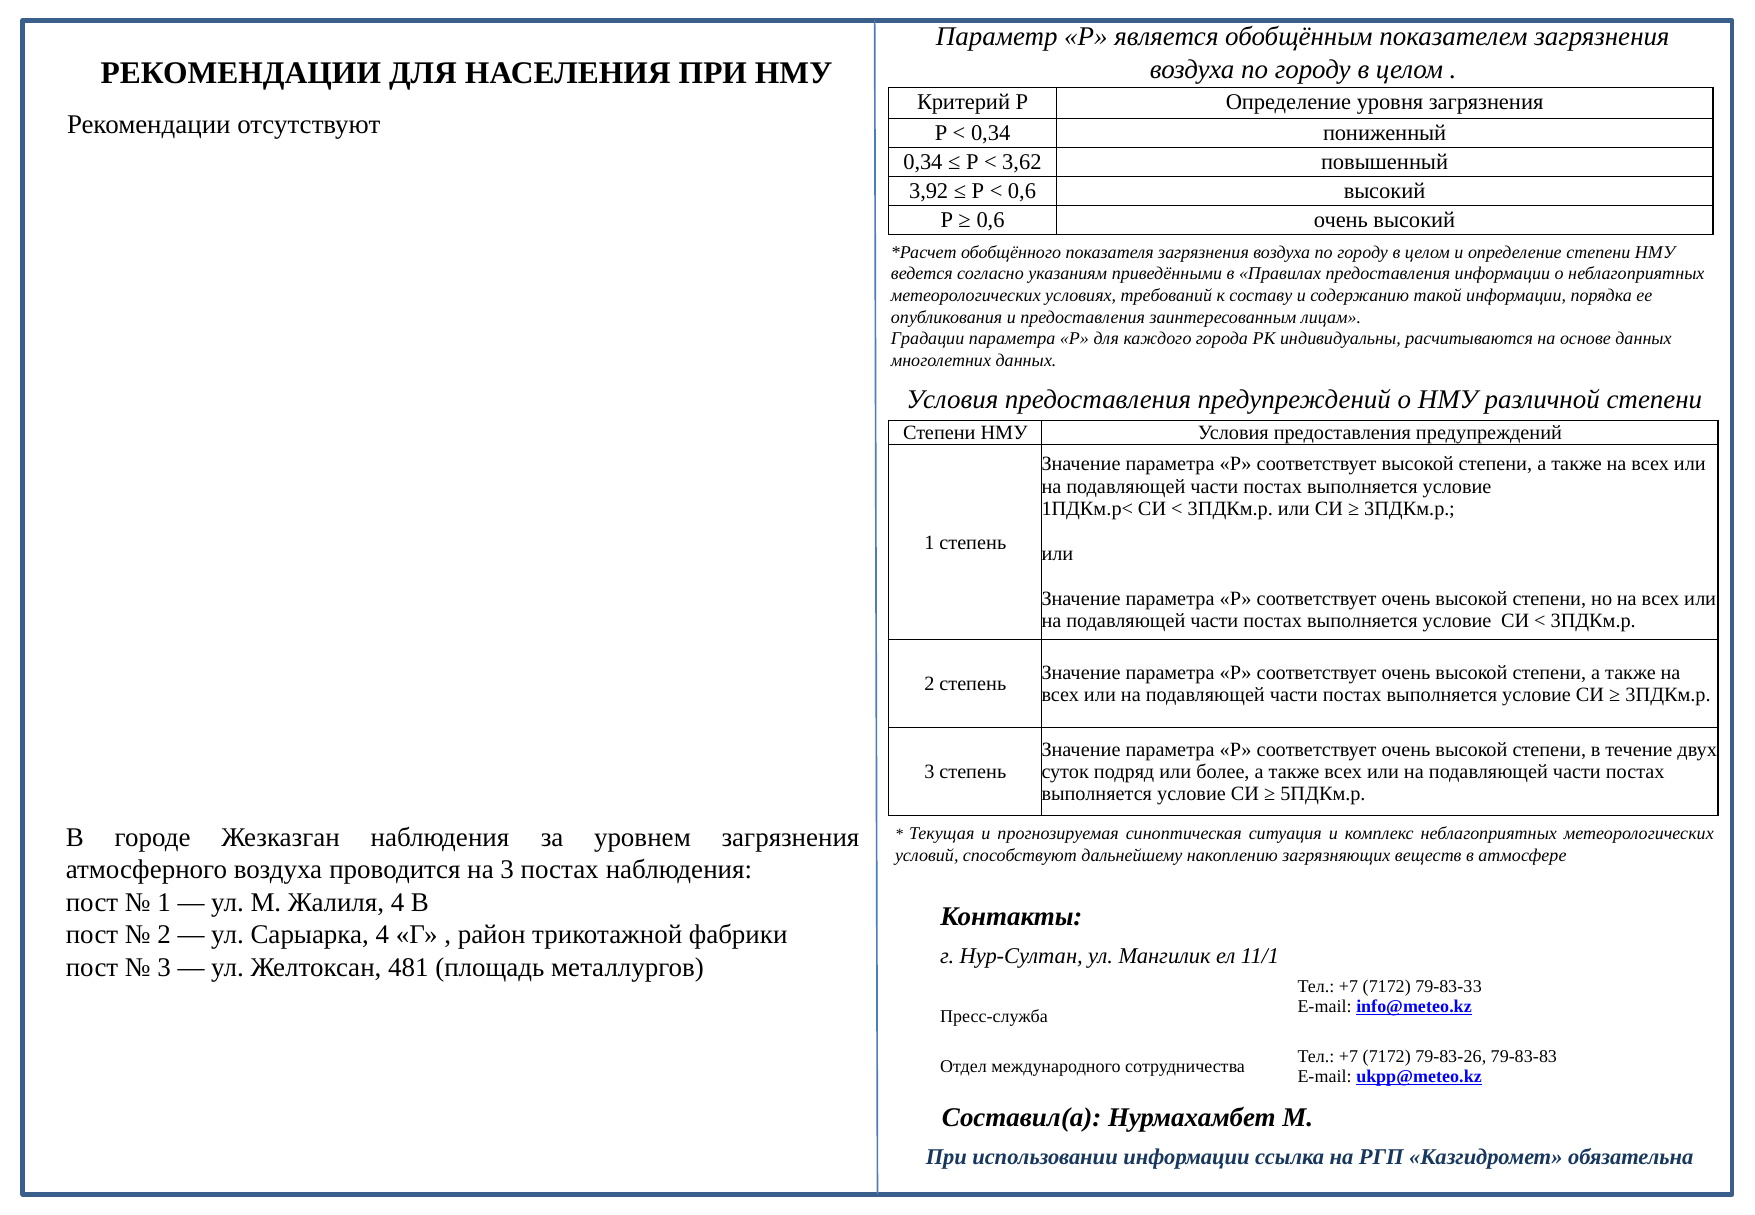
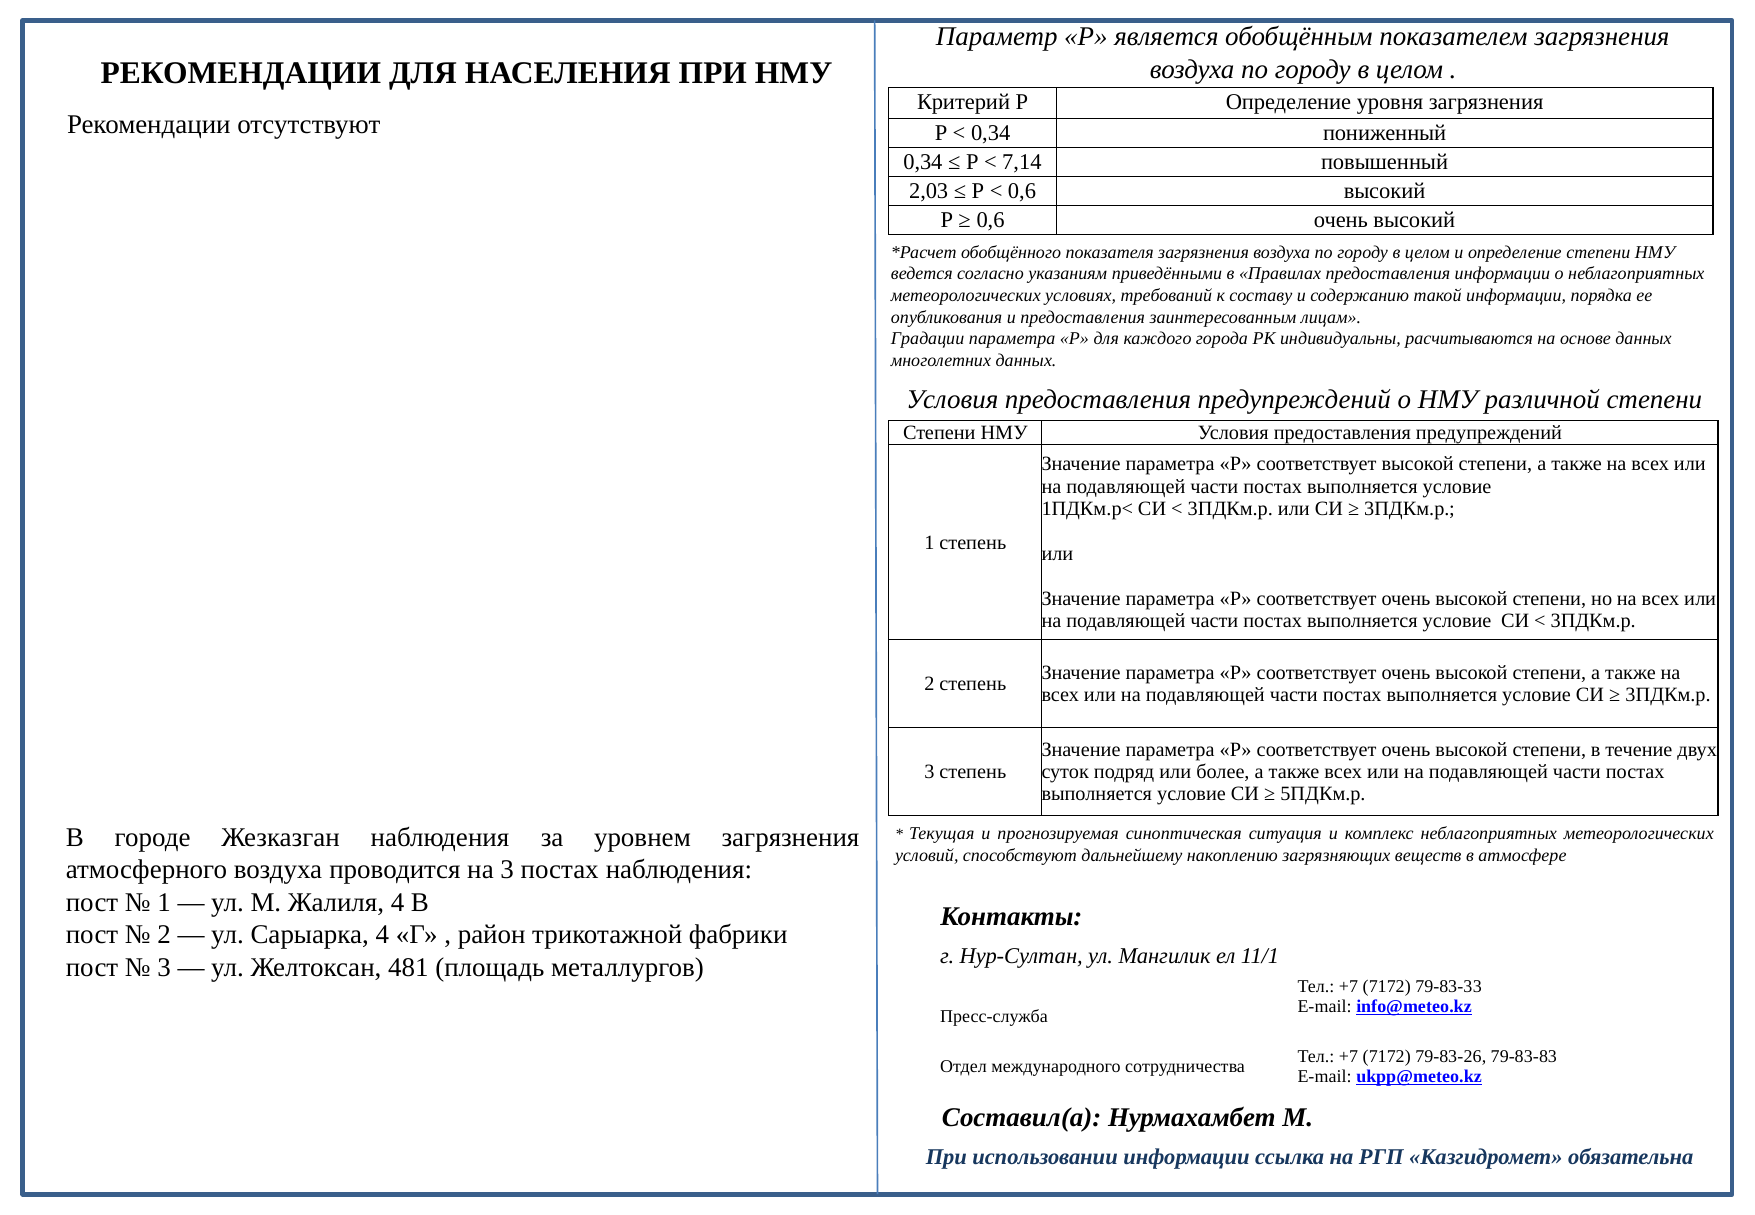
3,62: 3,62 -> 7,14 (1022, 162)
3,92: 3,92 -> 2,03 (929, 191)
